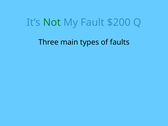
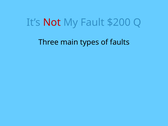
Not colour: green -> red (52, 22)
